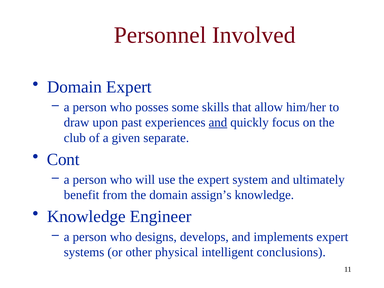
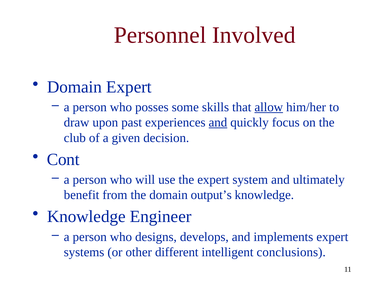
allow underline: none -> present (269, 107)
separate: separate -> decision (166, 138)
assign’s: assign’s -> output’s (211, 195)
physical: physical -> different (177, 252)
